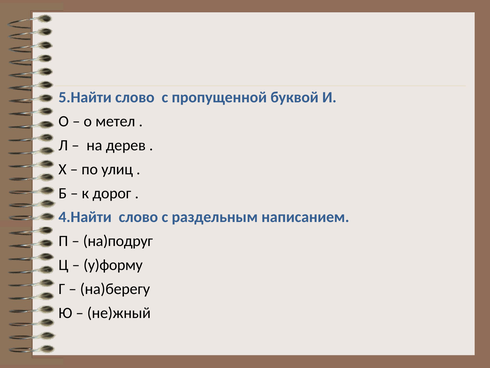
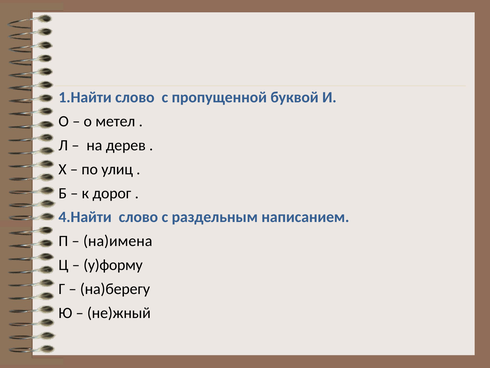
5.Найти: 5.Найти -> 1.Найти (85, 97)
на)подруг: на)подруг -> на)имена (118, 241)
